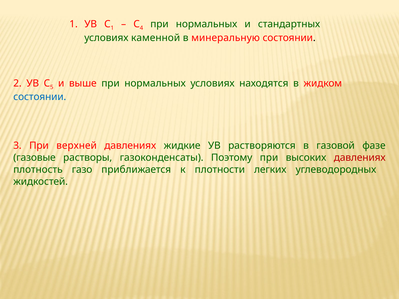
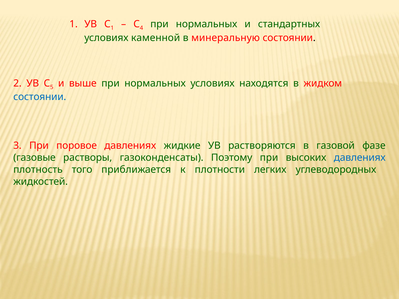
верхней: верхней -> поровое (77, 146)
давлениях colour: red -> blue (360, 158)
газо: газо -> того (82, 170)
